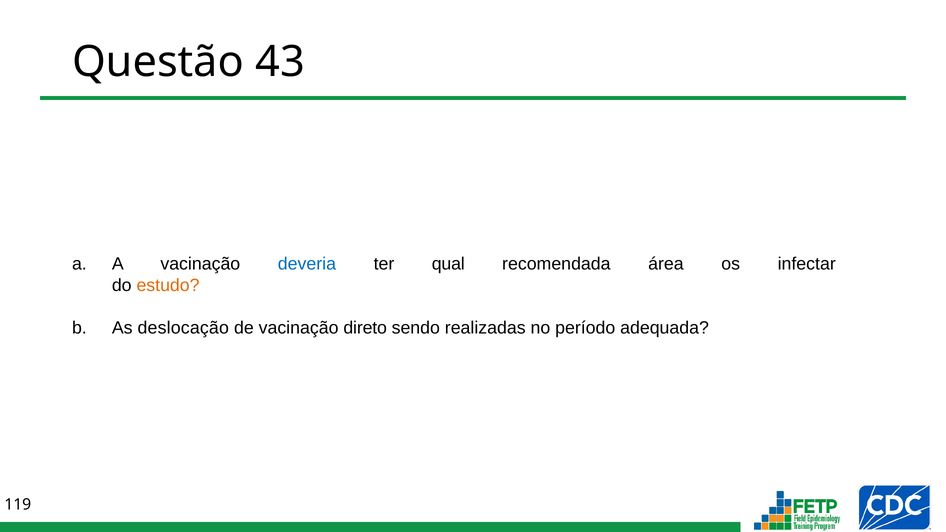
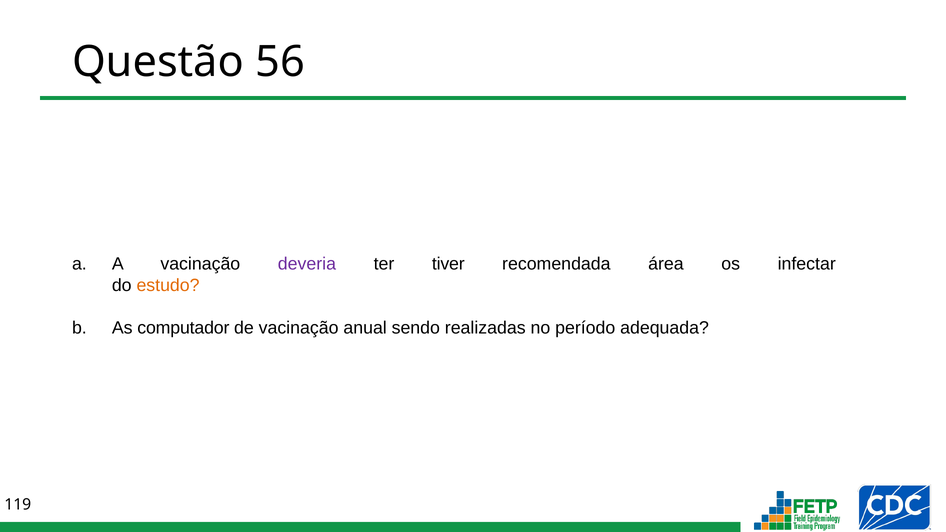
43: 43 -> 56 (280, 62)
deveria colour: blue -> purple (307, 264)
qual: qual -> tiver (448, 264)
deslocação: deslocação -> computador (183, 328)
direto: direto -> anual (365, 328)
